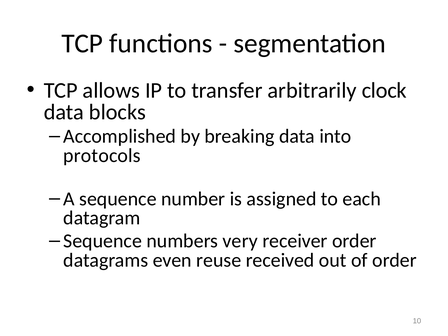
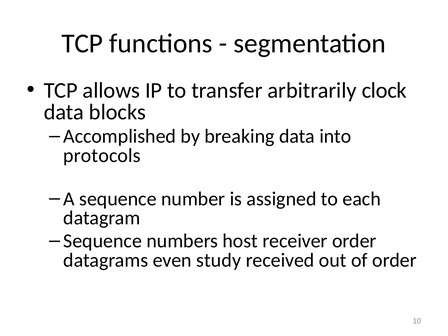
very: very -> host (240, 241)
reuse: reuse -> study (219, 260)
